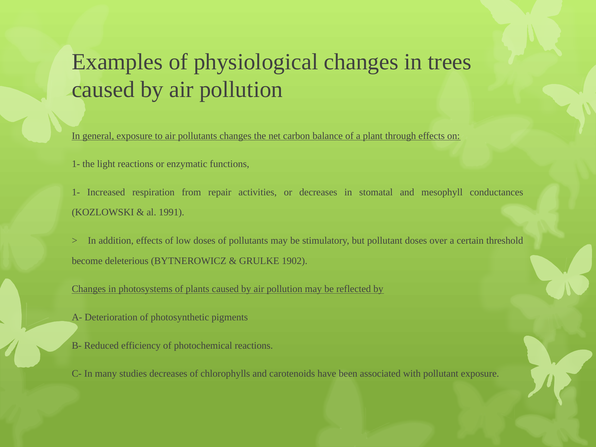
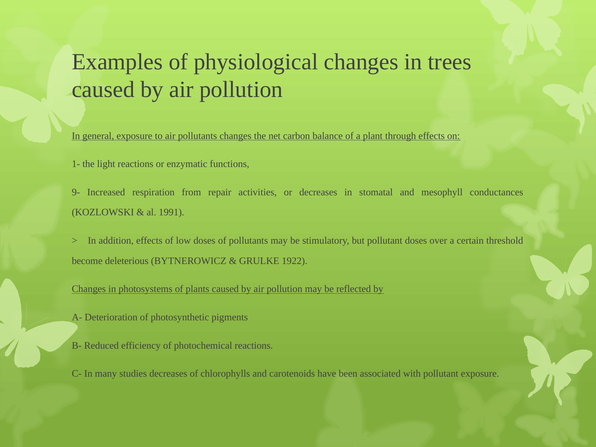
1-: 1- -> 9- (76, 192)
1902: 1902 -> 1922 (295, 261)
